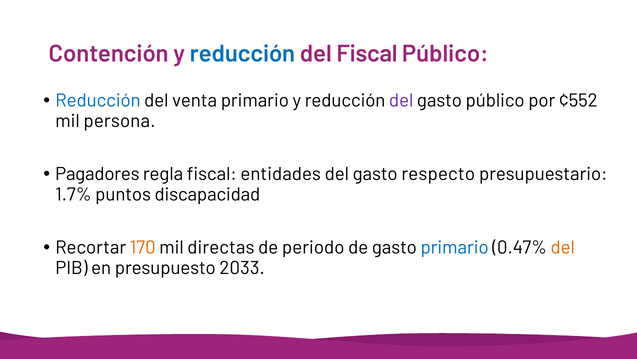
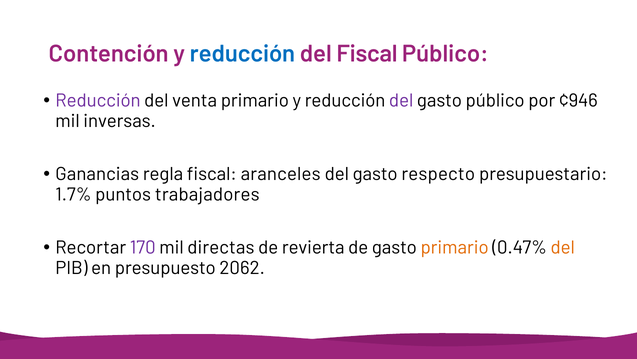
Reducción colour: blue -> purple (98, 101)
¢552: ¢552 -> ¢946 (578, 101)
persona: persona -> inversas (120, 121)
Pagadores: Pagadores -> Ganancias (97, 174)
entidades: entidades -> aranceles (281, 174)
discapacidad: discapacidad -> trabajadores (207, 194)
170 colour: orange -> purple (143, 247)
periodo: periodo -> revierta (313, 247)
primario colour: blue -> orange (455, 247)
2033: 2033 -> 2062 (242, 267)
